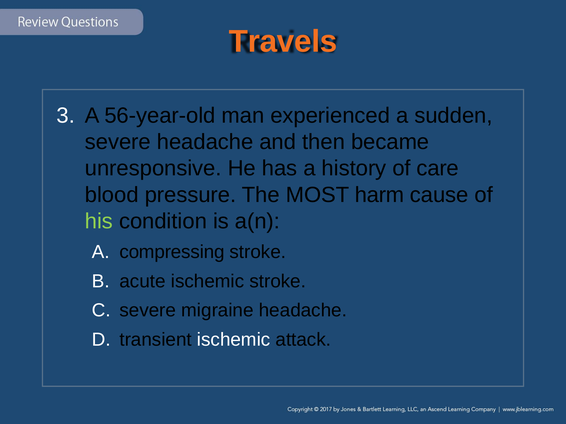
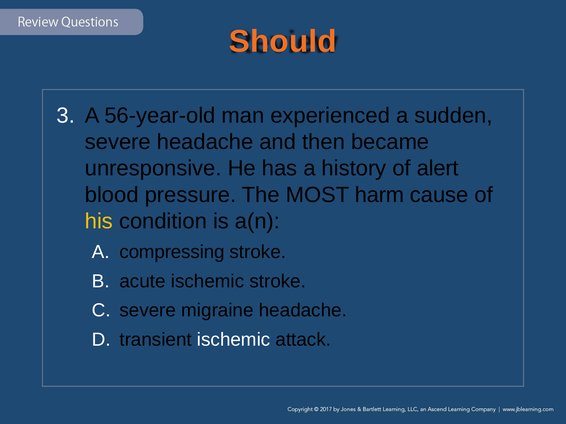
Travels: Travels -> Should (283, 42)
care: care -> alert (438, 169)
his colour: light green -> yellow (99, 221)
